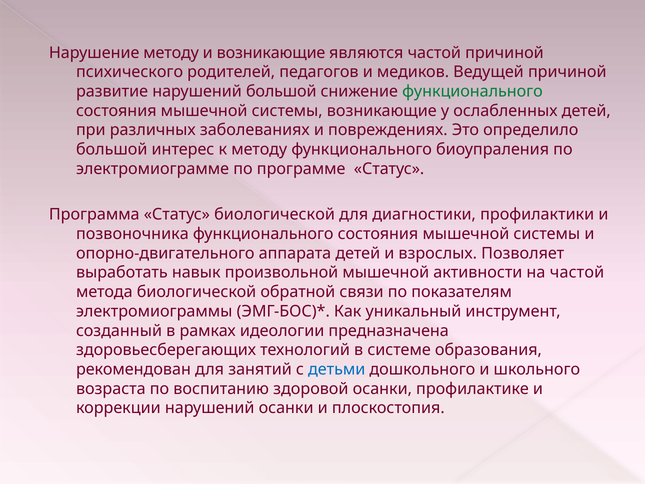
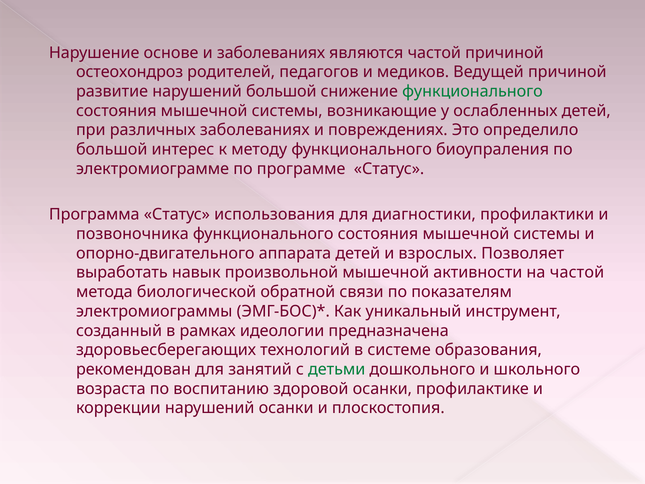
Нарушение методу: методу -> основе (171, 53)
и возникающие: возникающие -> заболеваниях (271, 53)
психического: психического -> остеохондроз (130, 72)
Статус биологической: биологической -> использования (275, 214)
детьми colour: blue -> green (337, 369)
